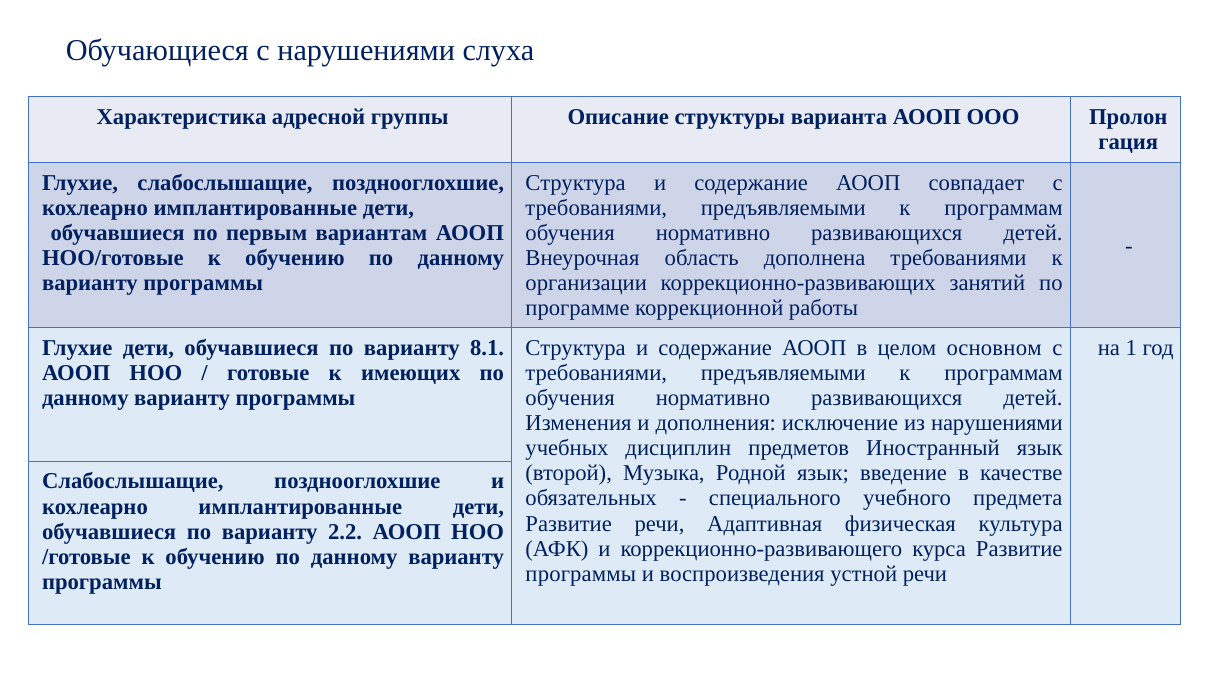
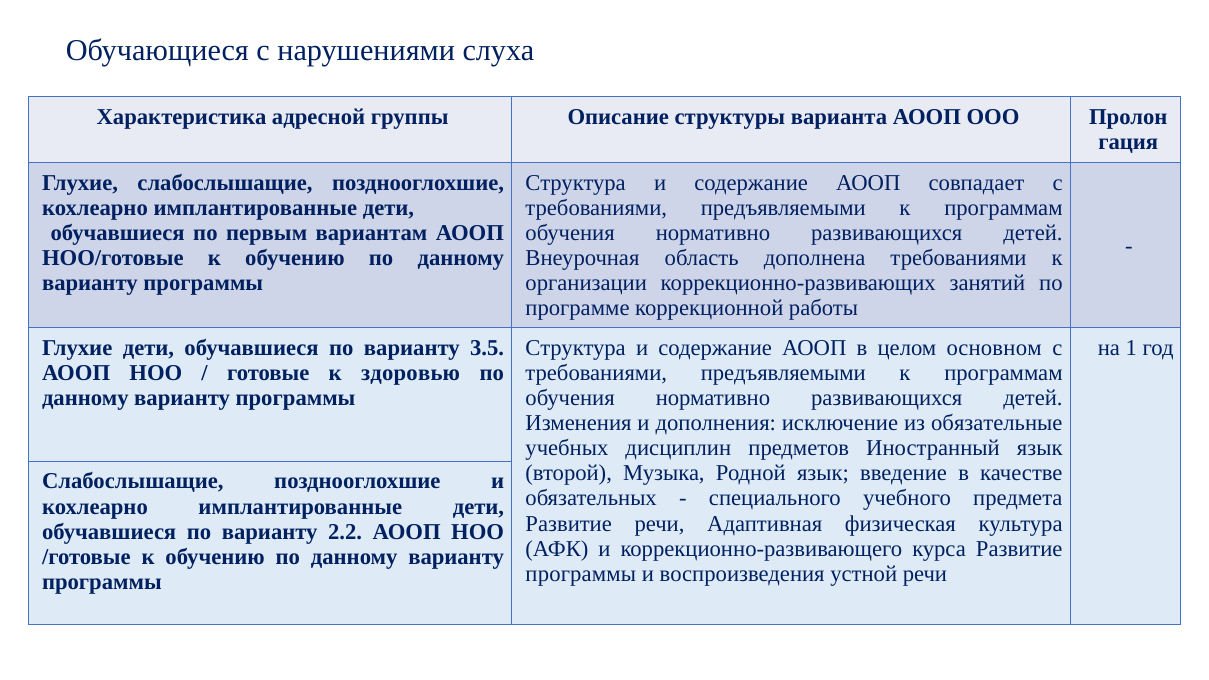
8.1: 8.1 -> 3.5 (487, 348)
имеющих: имеющих -> здоровью (411, 373)
из нарушениями: нарушениями -> обязательные (997, 423)
